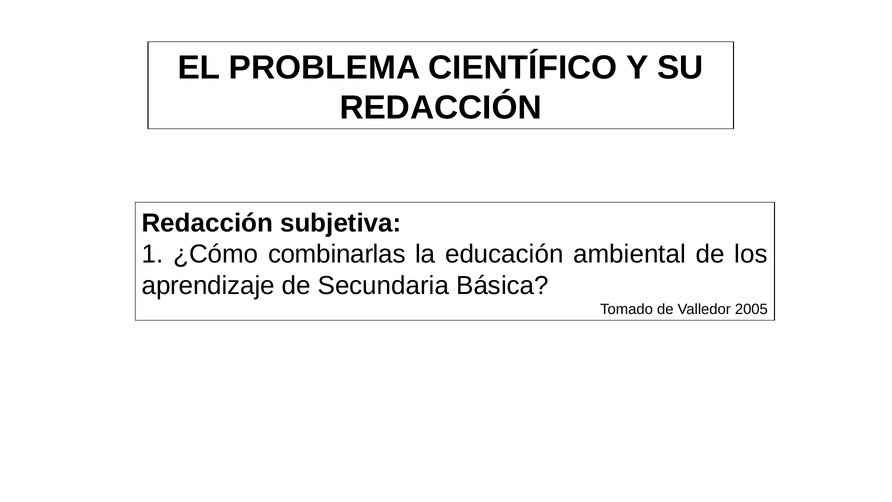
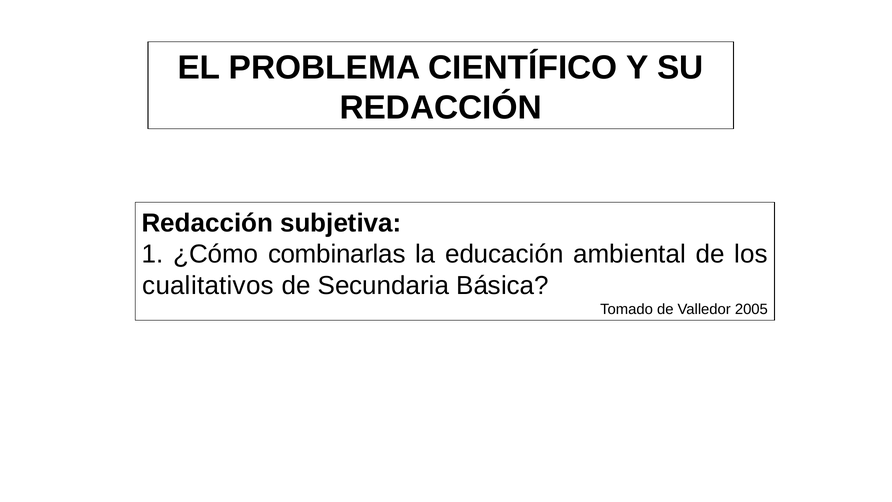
aprendizaje: aprendizaje -> cualitativos (208, 285)
